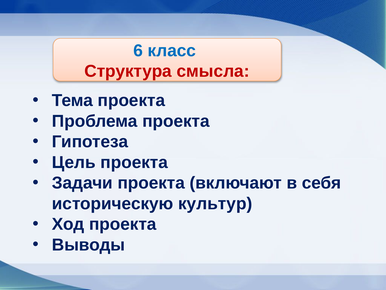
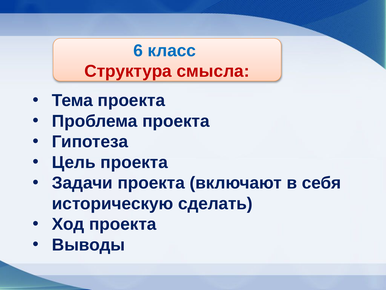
культур: культур -> сделать (215, 203)
